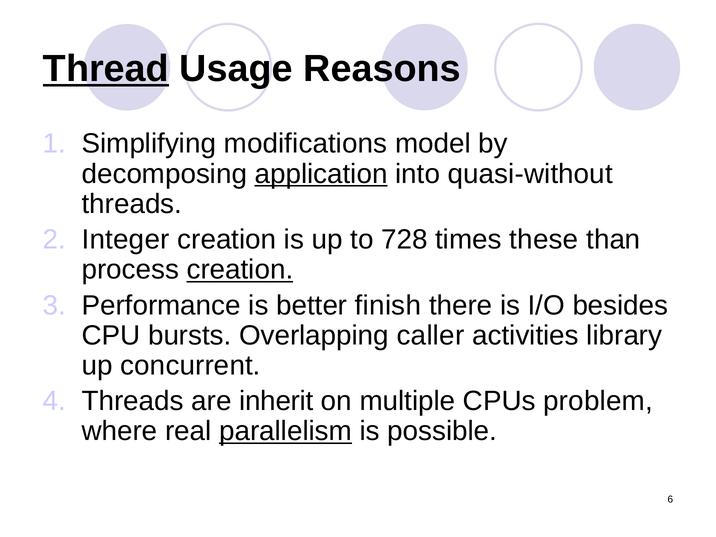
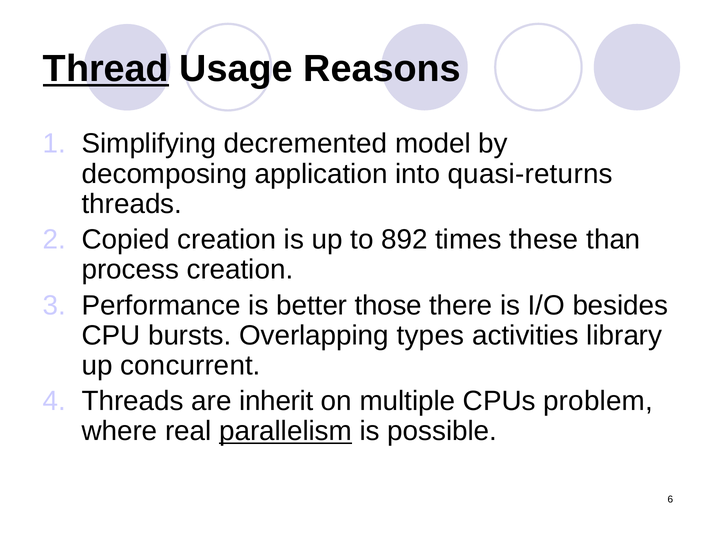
modifications: modifications -> decremented (306, 144)
application underline: present -> none (321, 174)
quasi-without: quasi-without -> quasi-returns (530, 174)
Integer: Integer -> Copied (126, 240)
728: 728 -> 892 (404, 240)
creation underline: present -> none (240, 270)
finish: finish -> those (388, 305)
caller: caller -> types (430, 335)
